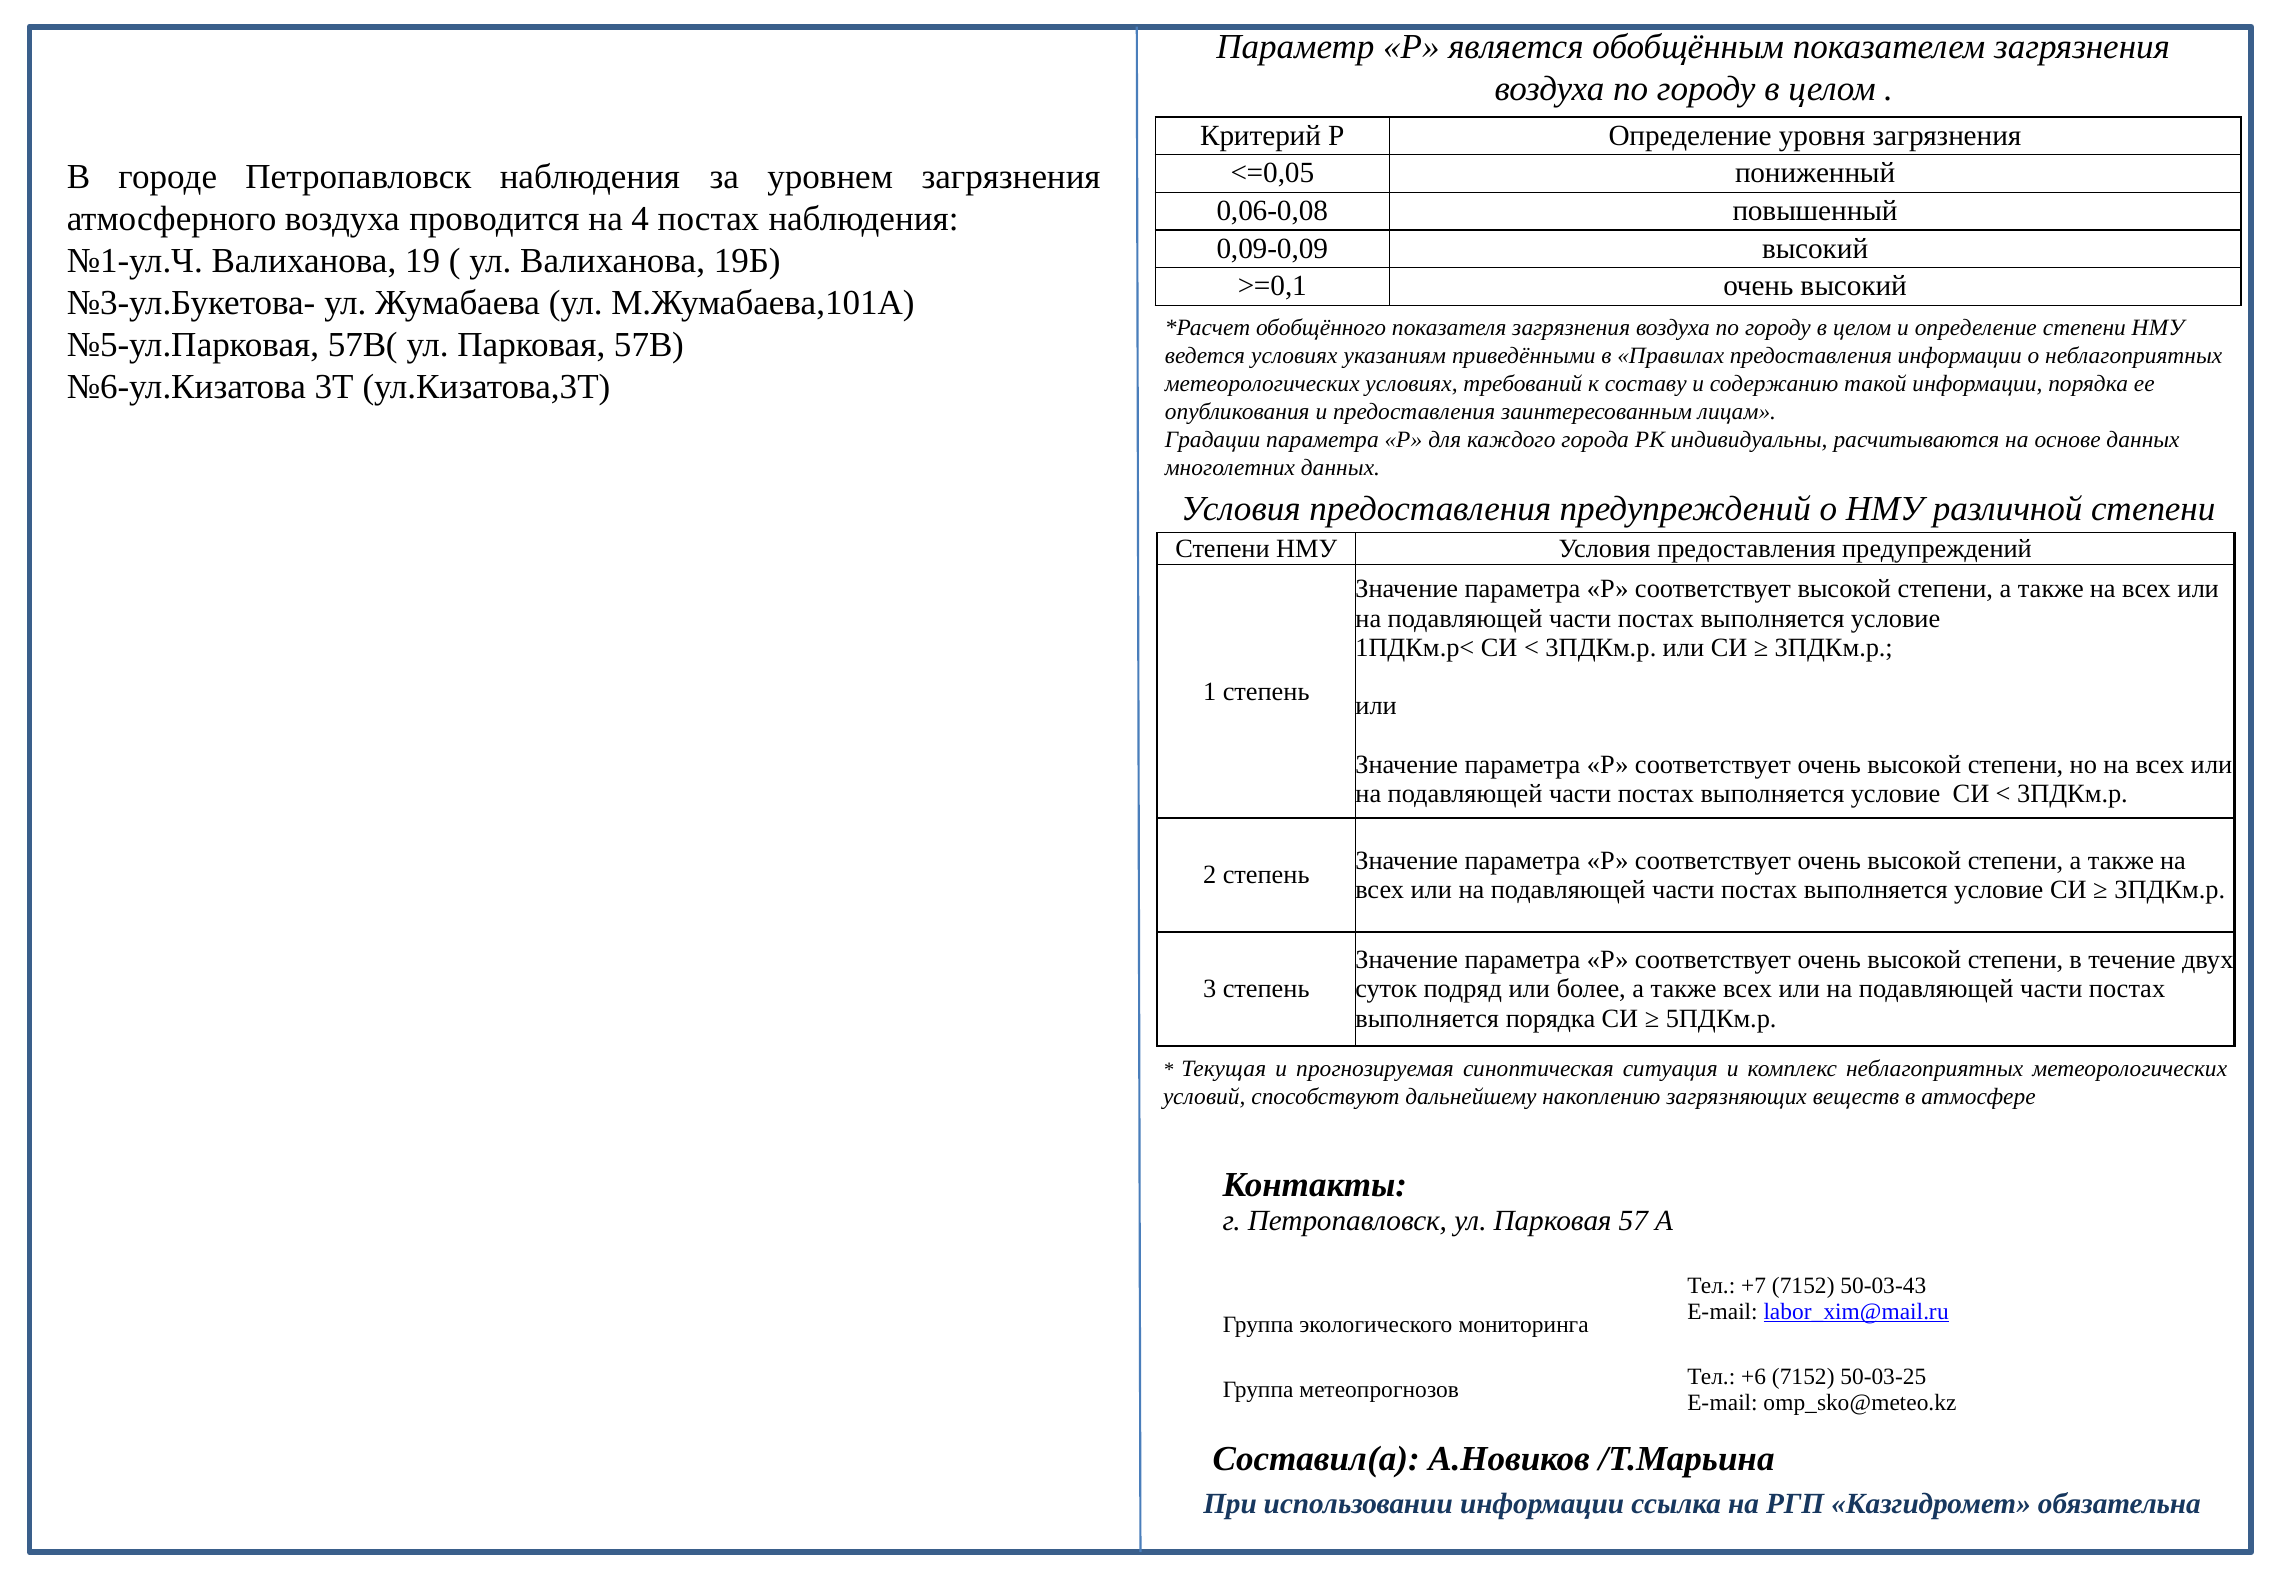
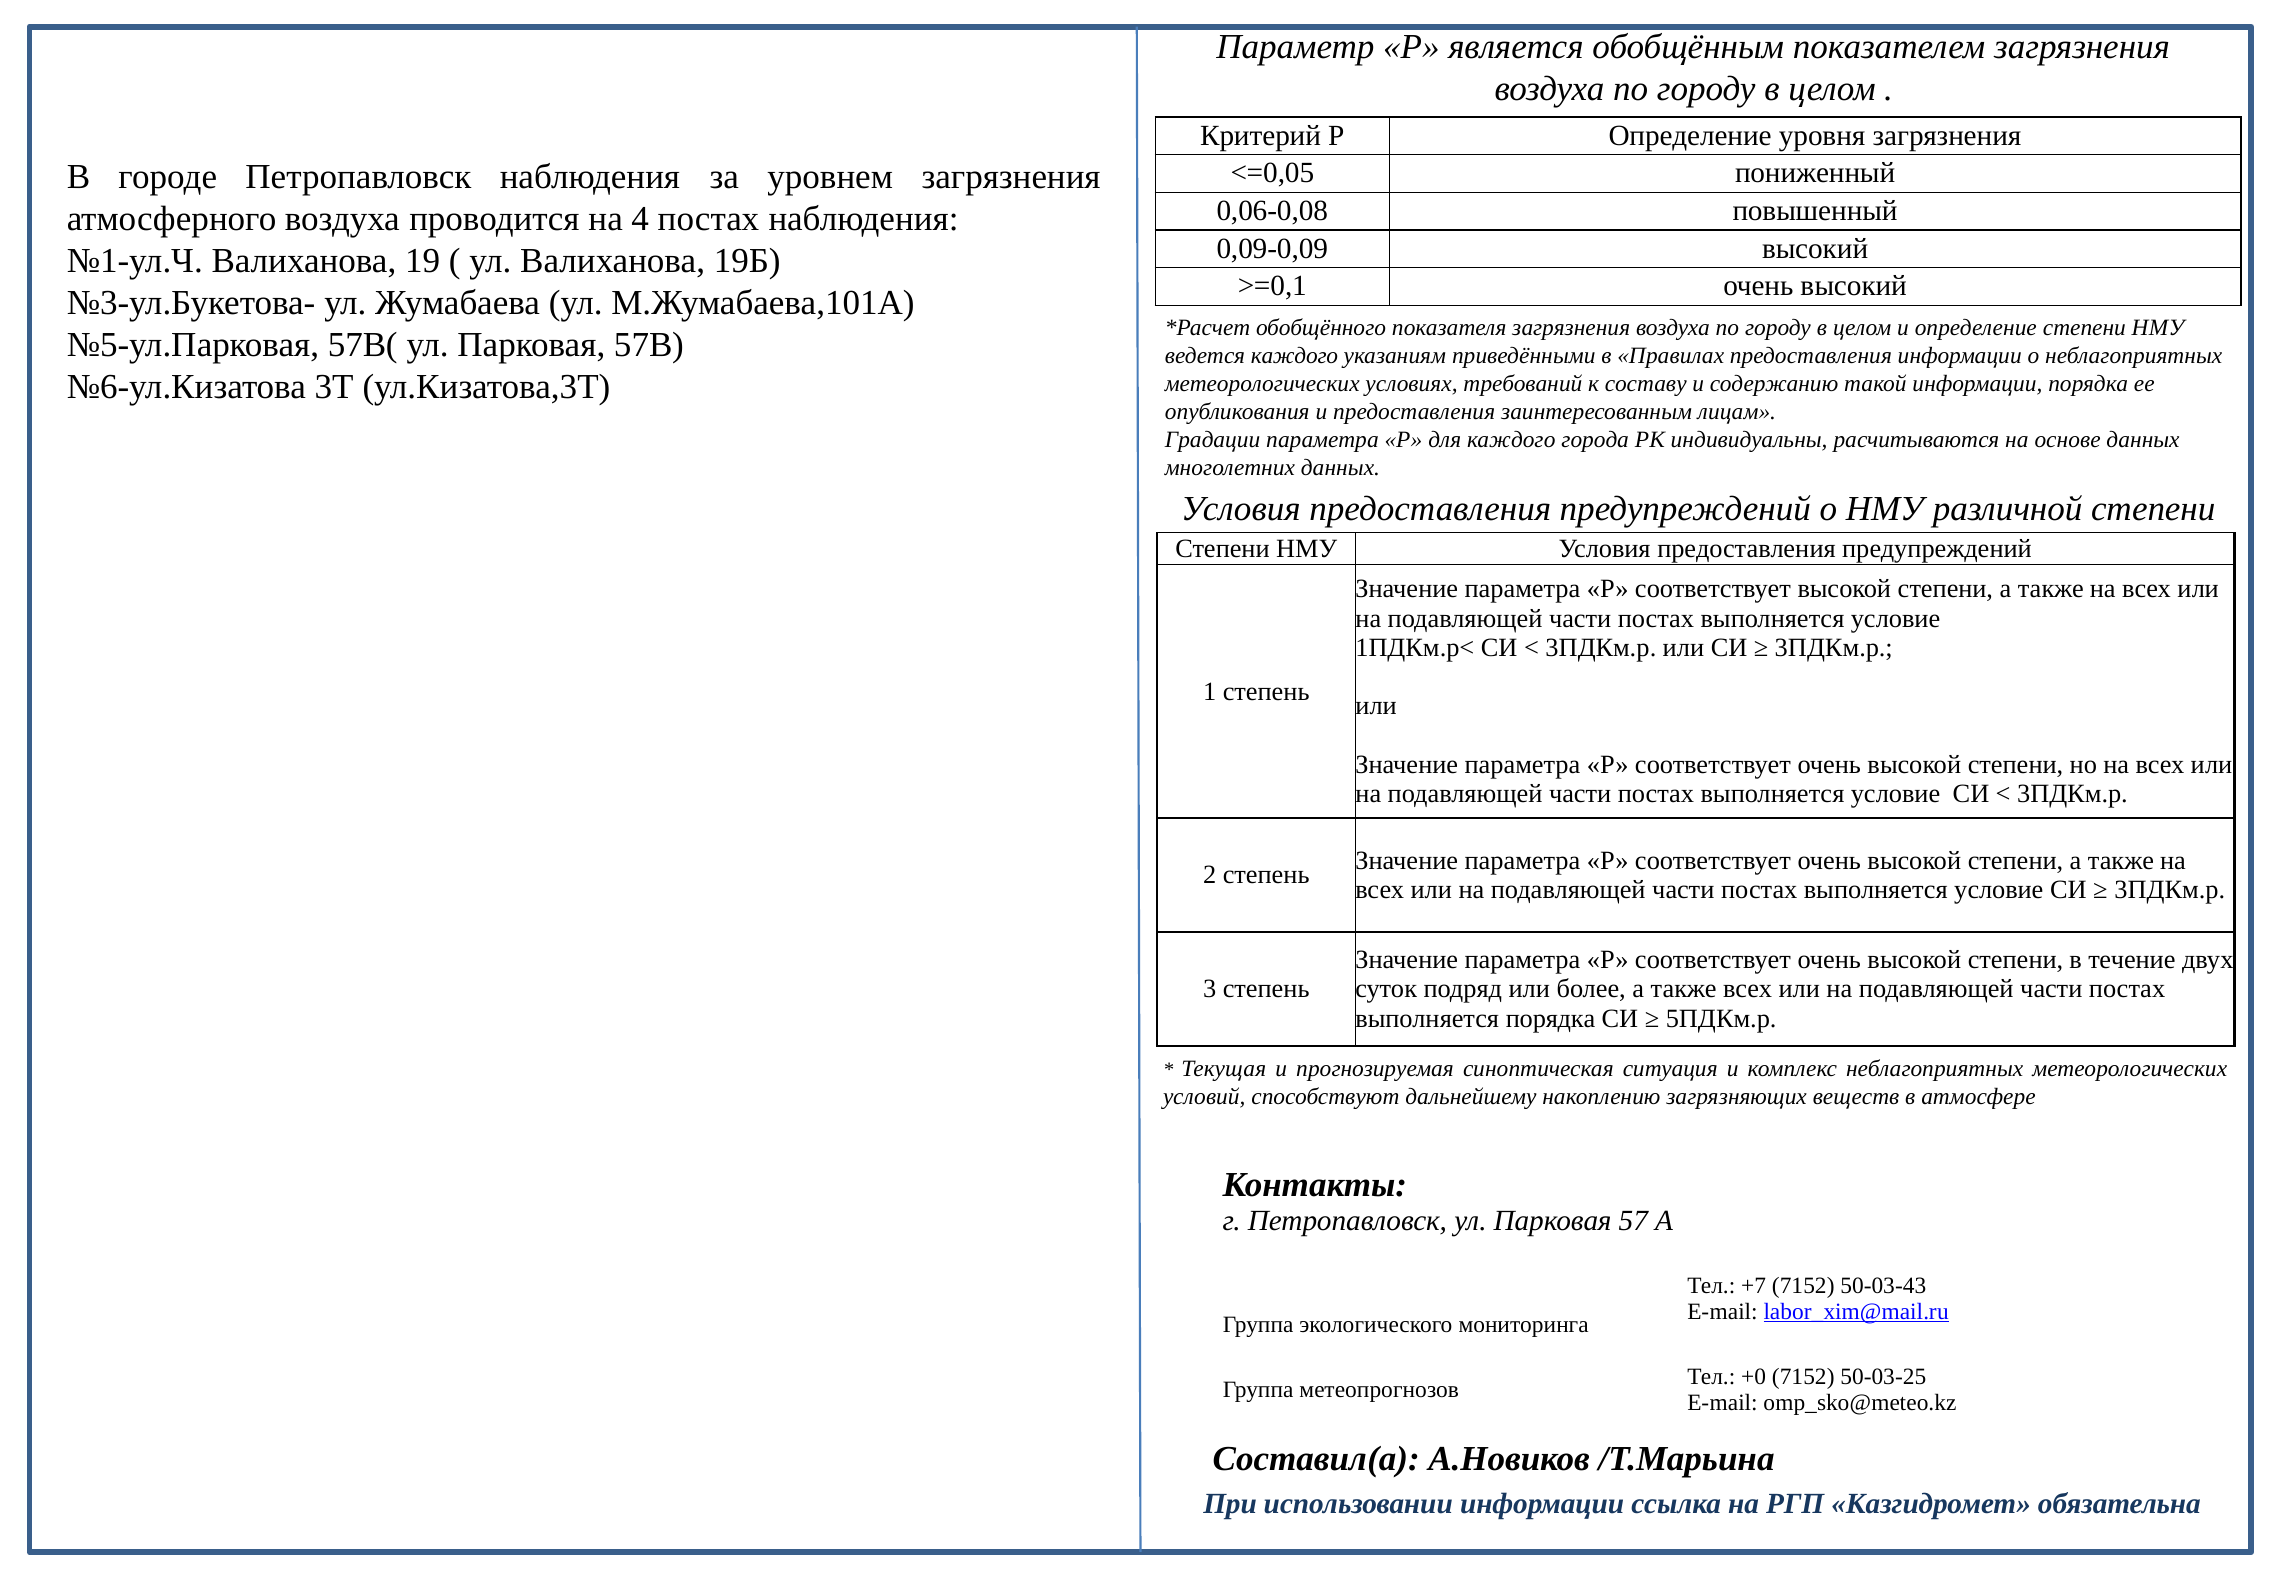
ведется условиях: условиях -> каждого (1294, 356)
+6: +6 -> +0 (1754, 1377)
